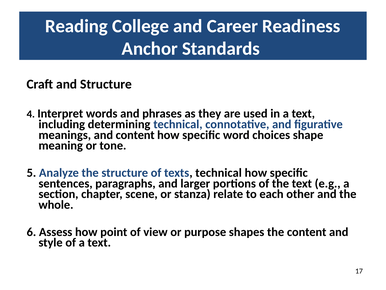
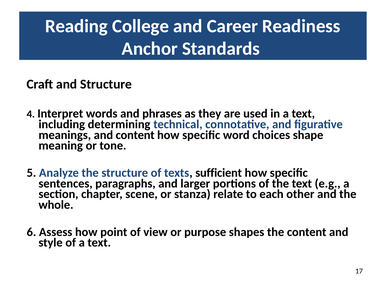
texts technical: technical -> sufficient (219, 172)
